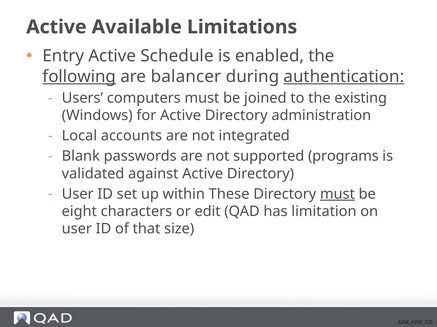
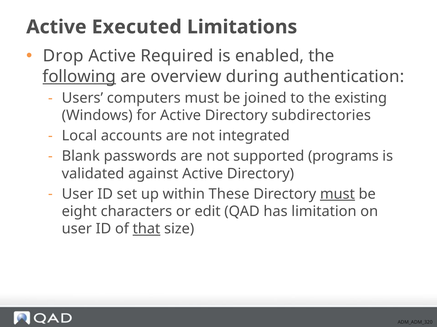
Available: Available -> Executed (137, 27)
Entry: Entry -> Drop (63, 56)
Schedule: Schedule -> Required (177, 56)
balancer: balancer -> overview (186, 77)
authentication underline: present -> none (344, 77)
administration: administration -> subdirectories (321, 116)
that underline: none -> present (146, 229)
